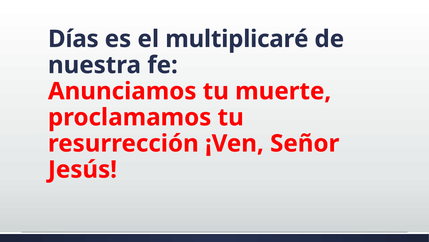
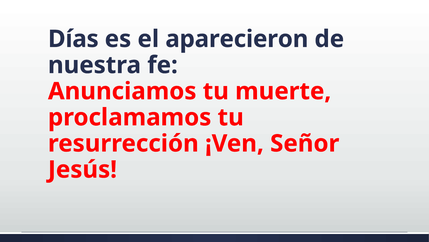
multiplicaré: multiplicaré -> aparecieron (237, 39)
